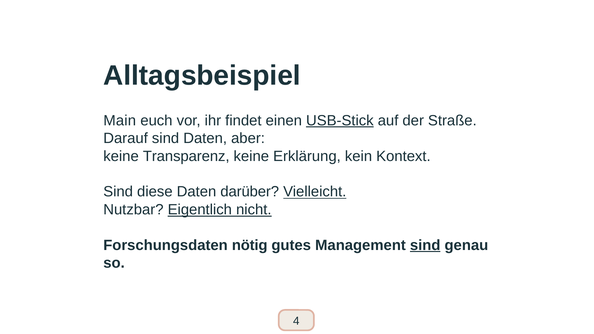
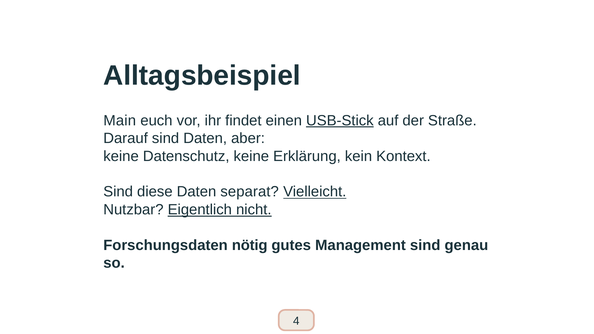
Transparenz: Transparenz -> Datenschutz (186, 156)
darüber: darüber -> separat (250, 192)
sind underline: present -> none (425, 245)
